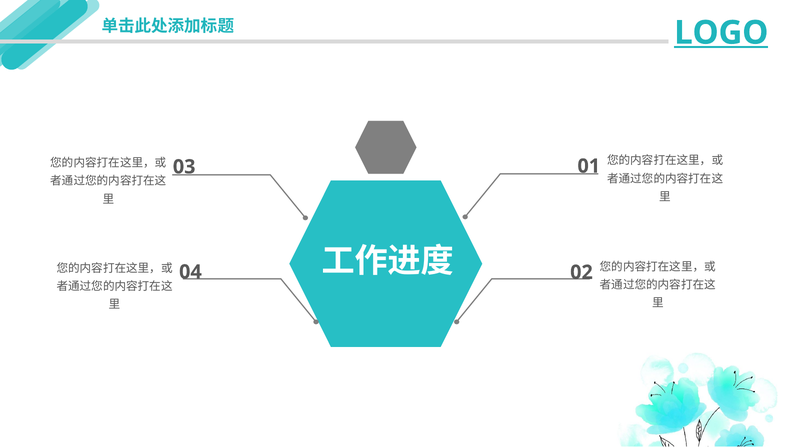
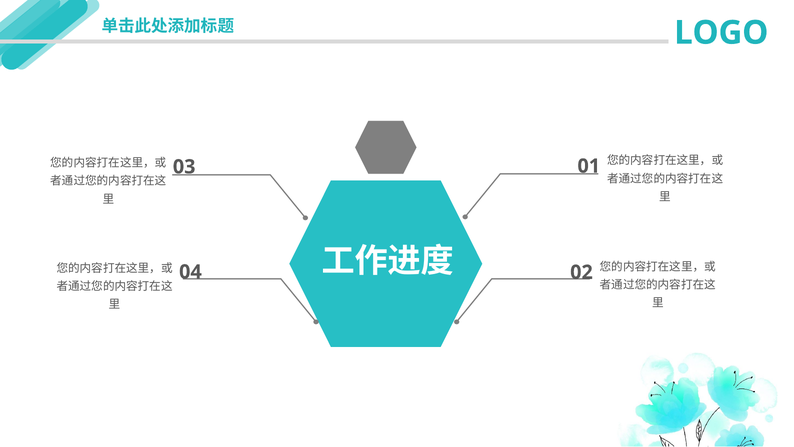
LOGO underline: present -> none (721, 33)
